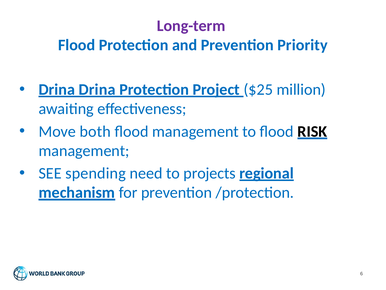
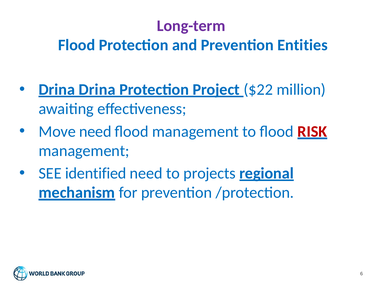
Priority: Priority -> Entities (302, 45)
$25: $25 -> $22 (258, 89)
Move both: both -> need (95, 131)
RISK colour: black -> red (312, 131)
spending: spending -> identified (96, 173)
